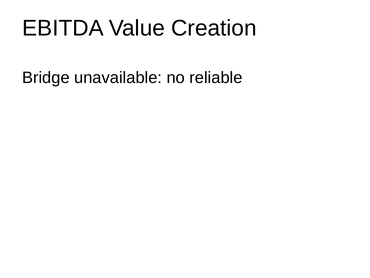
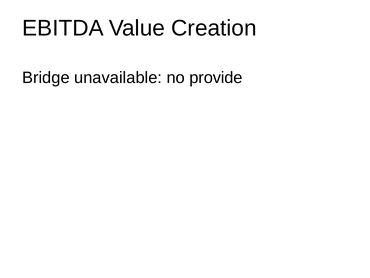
reliable: reliable -> provide (216, 78)
